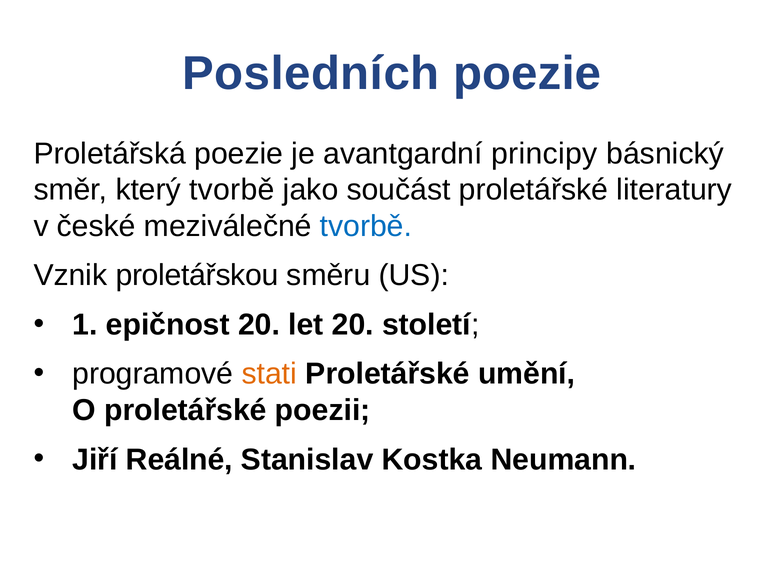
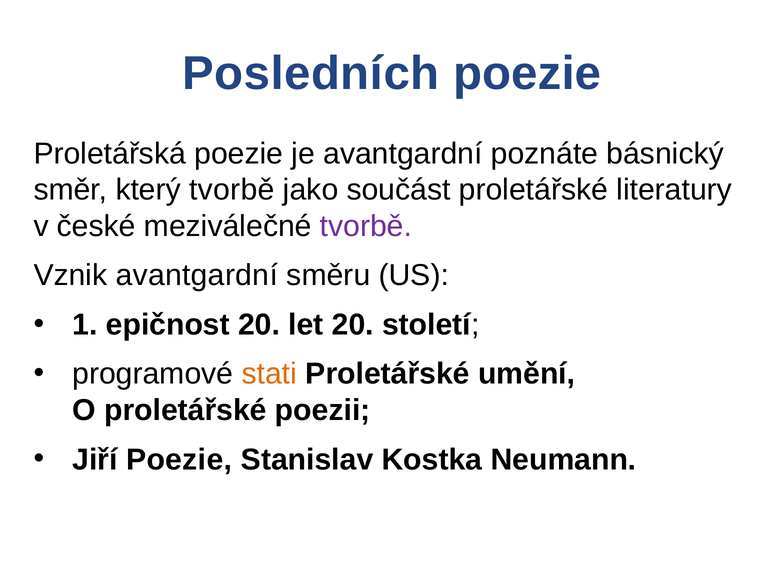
principy: principy -> poznáte (545, 154)
tvorbě colour: blue -> purple (366, 226)
Vznik proletářskou: proletářskou -> avantgardní (197, 275)
Jiří Reálné: Reálné -> Poezie (179, 459)
